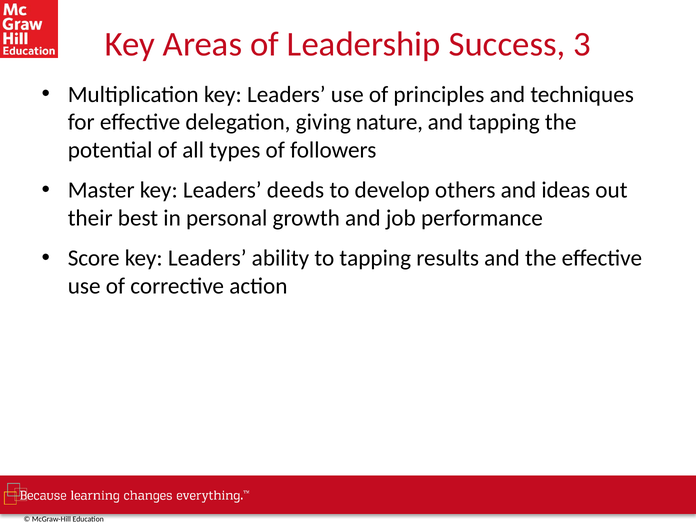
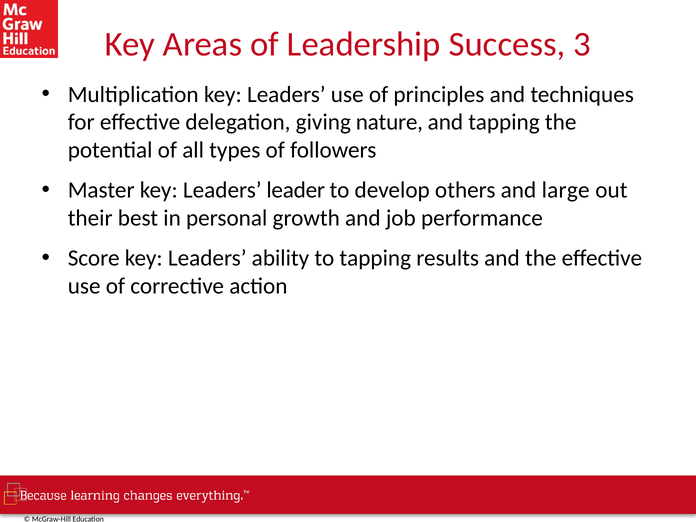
deeds: deeds -> leader (296, 190)
ideas: ideas -> large (566, 190)
